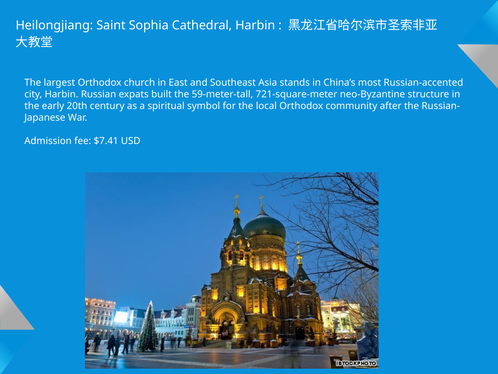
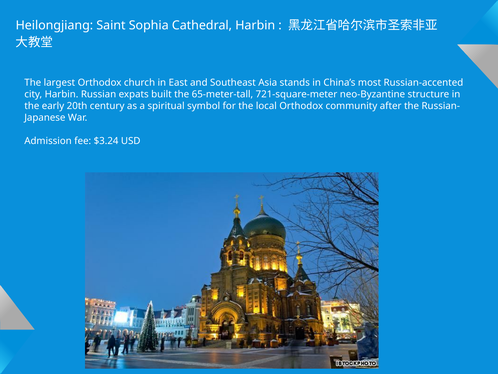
59-meter-tall: 59-meter-tall -> 65-meter-tall (222, 94)
$7.41: $7.41 -> $3.24 (106, 141)
